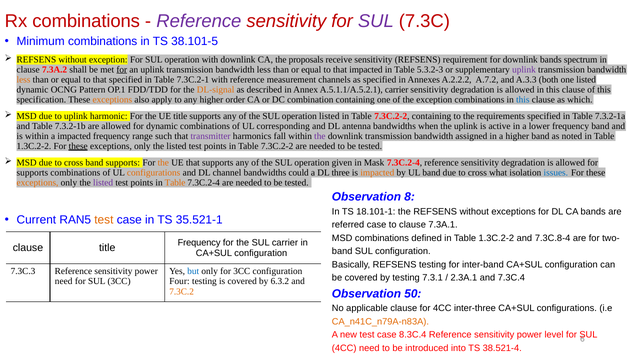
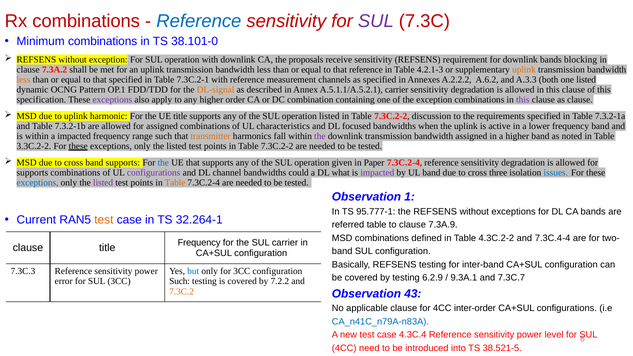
Reference colour: purple -> blue (199, 21)
38.101-5: 38.101-5 -> 38.101-0 (195, 41)
spectrum: spectrum -> blocking (581, 59)
for underline: present -> none (122, 69)
that impacted: impacted -> reference (366, 69)
5.3.2-3: 5.3.2-3 -> 4.2.1-3 (430, 69)
uplink colour: purple -> orange (524, 69)
A.7.2: A.7.2 -> A.6.2 (487, 79)
exceptions colour: orange -> purple (112, 99)
this colour: blue -> purple (523, 99)
as which: which -> clause (580, 99)
7.3C.2-2 containing: containing -> discussion (431, 116)
for dynamic: dynamic -> assigned (162, 126)
corresponding: corresponding -> characteristics (283, 126)
antenna: antenna -> focused (357, 126)
transmitter colour: purple -> orange (211, 136)
1.3C.2-2: 1.3C.2-2 -> 3.3C.2-2 (34, 146)
the colour: orange -> blue (163, 163)
Mask: Mask -> Paper (374, 163)
configurations colour: orange -> purple (154, 173)
three: three -> what (341, 173)
impacted colour: orange -> purple (377, 173)
what: what -> three (498, 173)
exceptions colour: orange -> blue (38, 183)
8: 8 -> 1 (410, 197)
18.101-1: 18.101-1 -> 95.777-1 (376, 212)
35.521-1: 35.521-1 -> 32.264-1 (199, 220)
referred case: case -> table (377, 225)
7.3A.1: 7.3A.1 -> 7.3A.9 (443, 225)
defined in Table 1.3C.2-2: 1.3C.2-2 -> 4.3C.2-2 (496, 238)
7.3C.8-4: 7.3C.8-4 -> 7.3C.4-4 (553, 238)
7.3.1: 7.3.1 -> 6.2.9 (433, 278)
2.3A.1: 2.3A.1 -> 9.3A.1 (464, 278)
7.3C.4: 7.3C.4 -> 7.3C.7 (511, 278)
need: need -> error (64, 281)
Four: Four -> Such (180, 281)
6.3.2: 6.3.2 -> 7.2.2 (280, 281)
50: 50 -> 43 (413, 294)
inter-three: inter-three -> inter-order (475, 308)
CA_n41C_n79A-n83A colour: orange -> blue (380, 322)
8.3C.4: 8.3C.4 -> 4.3C.4 (413, 335)
38.521-4: 38.521-4 -> 38.521-5 (502, 348)
